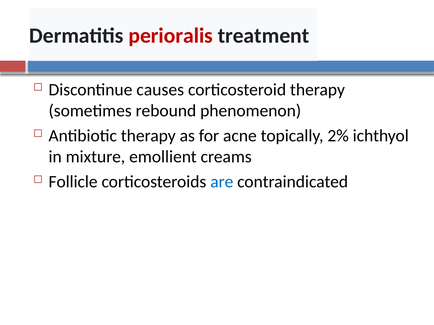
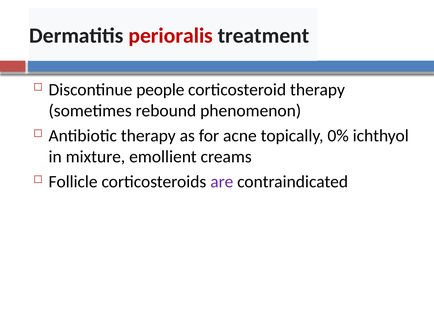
causes: causes -> people (160, 90)
2%: 2% -> 0% (338, 136)
are colour: blue -> purple (222, 182)
